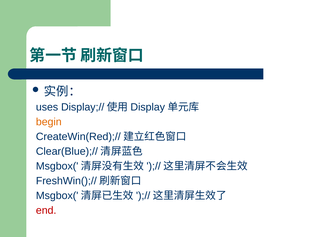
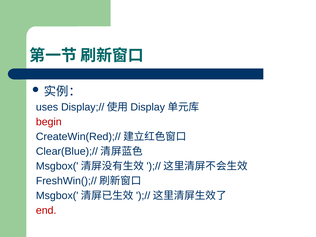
begin colour: orange -> red (49, 122)
